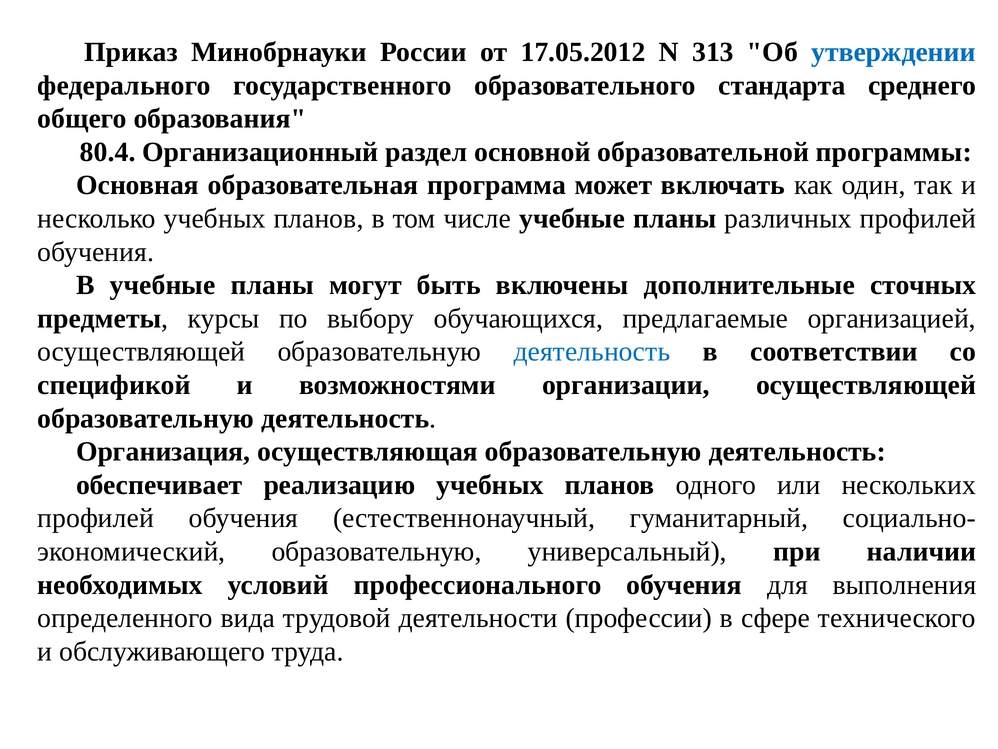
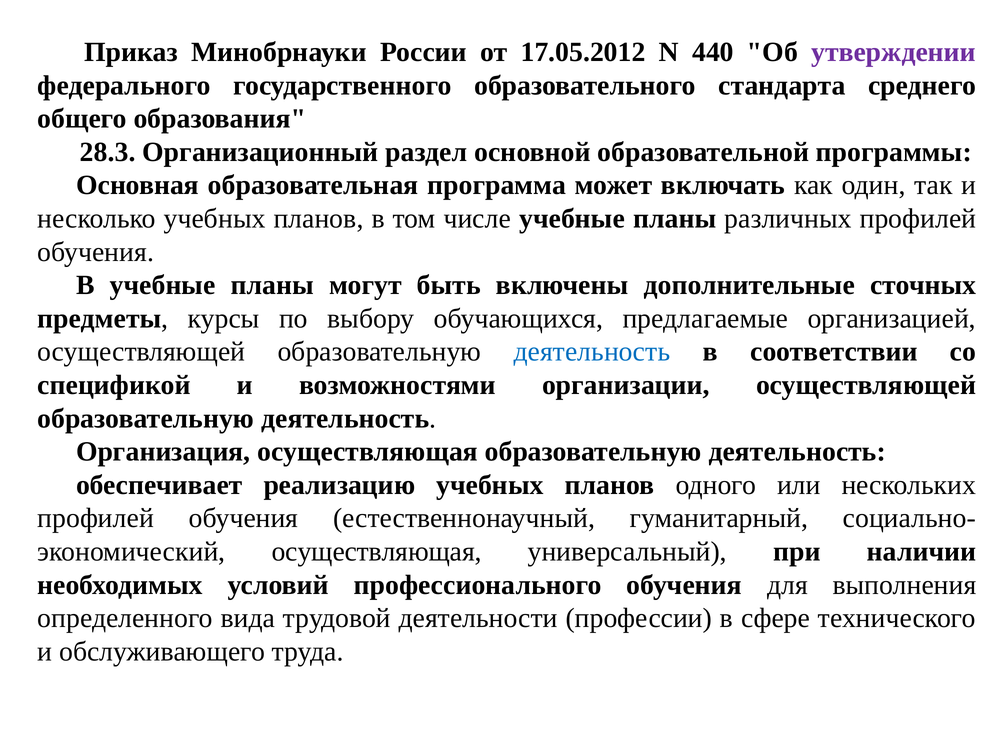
313: 313 -> 440 (713, 52)
утверждении colour: blue -> purple (893, 52)
80.4: 80.4 -> 28.3 (108, 152)
образовательную: образовательную -> осуществляющая (377, 551)
